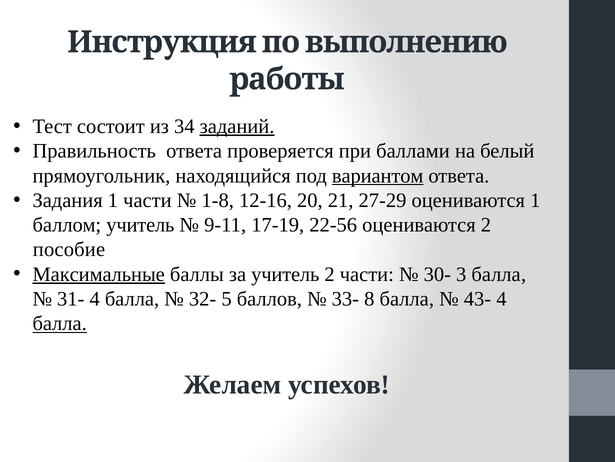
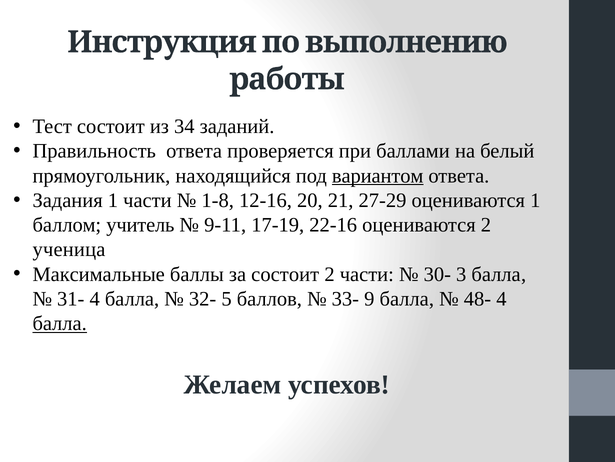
заданий underline: present -> none (237, 126)
22-56: 22-56 -> 22-16 (333, 225)
пособие: пособие -> ученица (69, 249)
Максимальные underline: present -> none (99, 274)
за учитель: учитель -> состоит (285, 274)
8: 8 -> 9 (369, 298)
43-: 43- -> 48- (477, 298)
